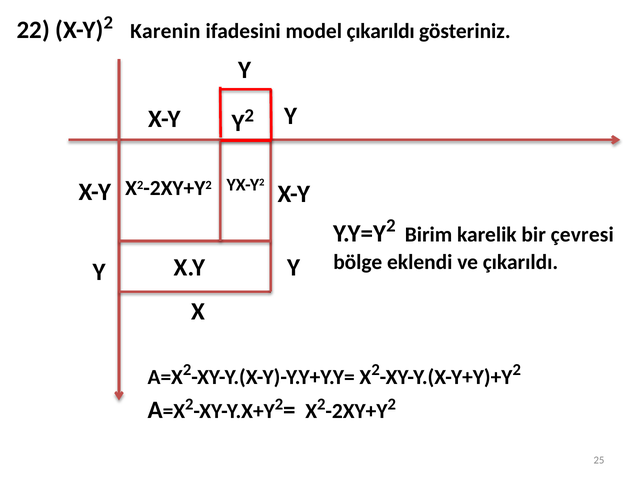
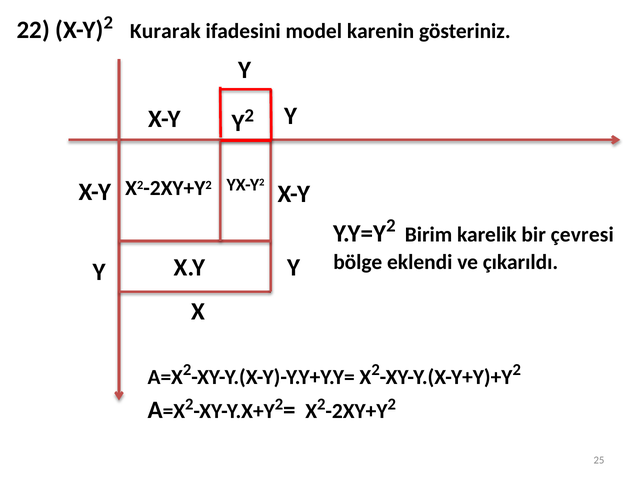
Karenin: Karenin -> Kurarak (165, 31)
model çıkarıldı: çıkarıldı -> karenin (381, 31)
